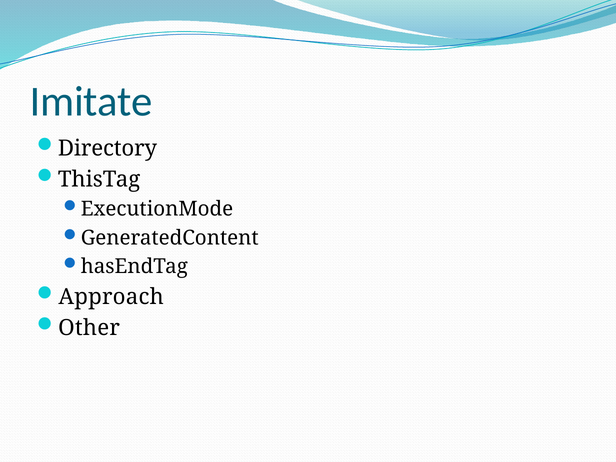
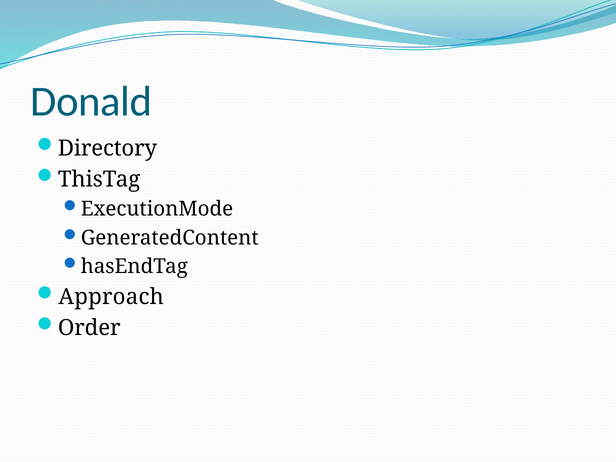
Imitate: Imitate -> Donald (91, 102)
Other: Other -> Order (89, 328)
